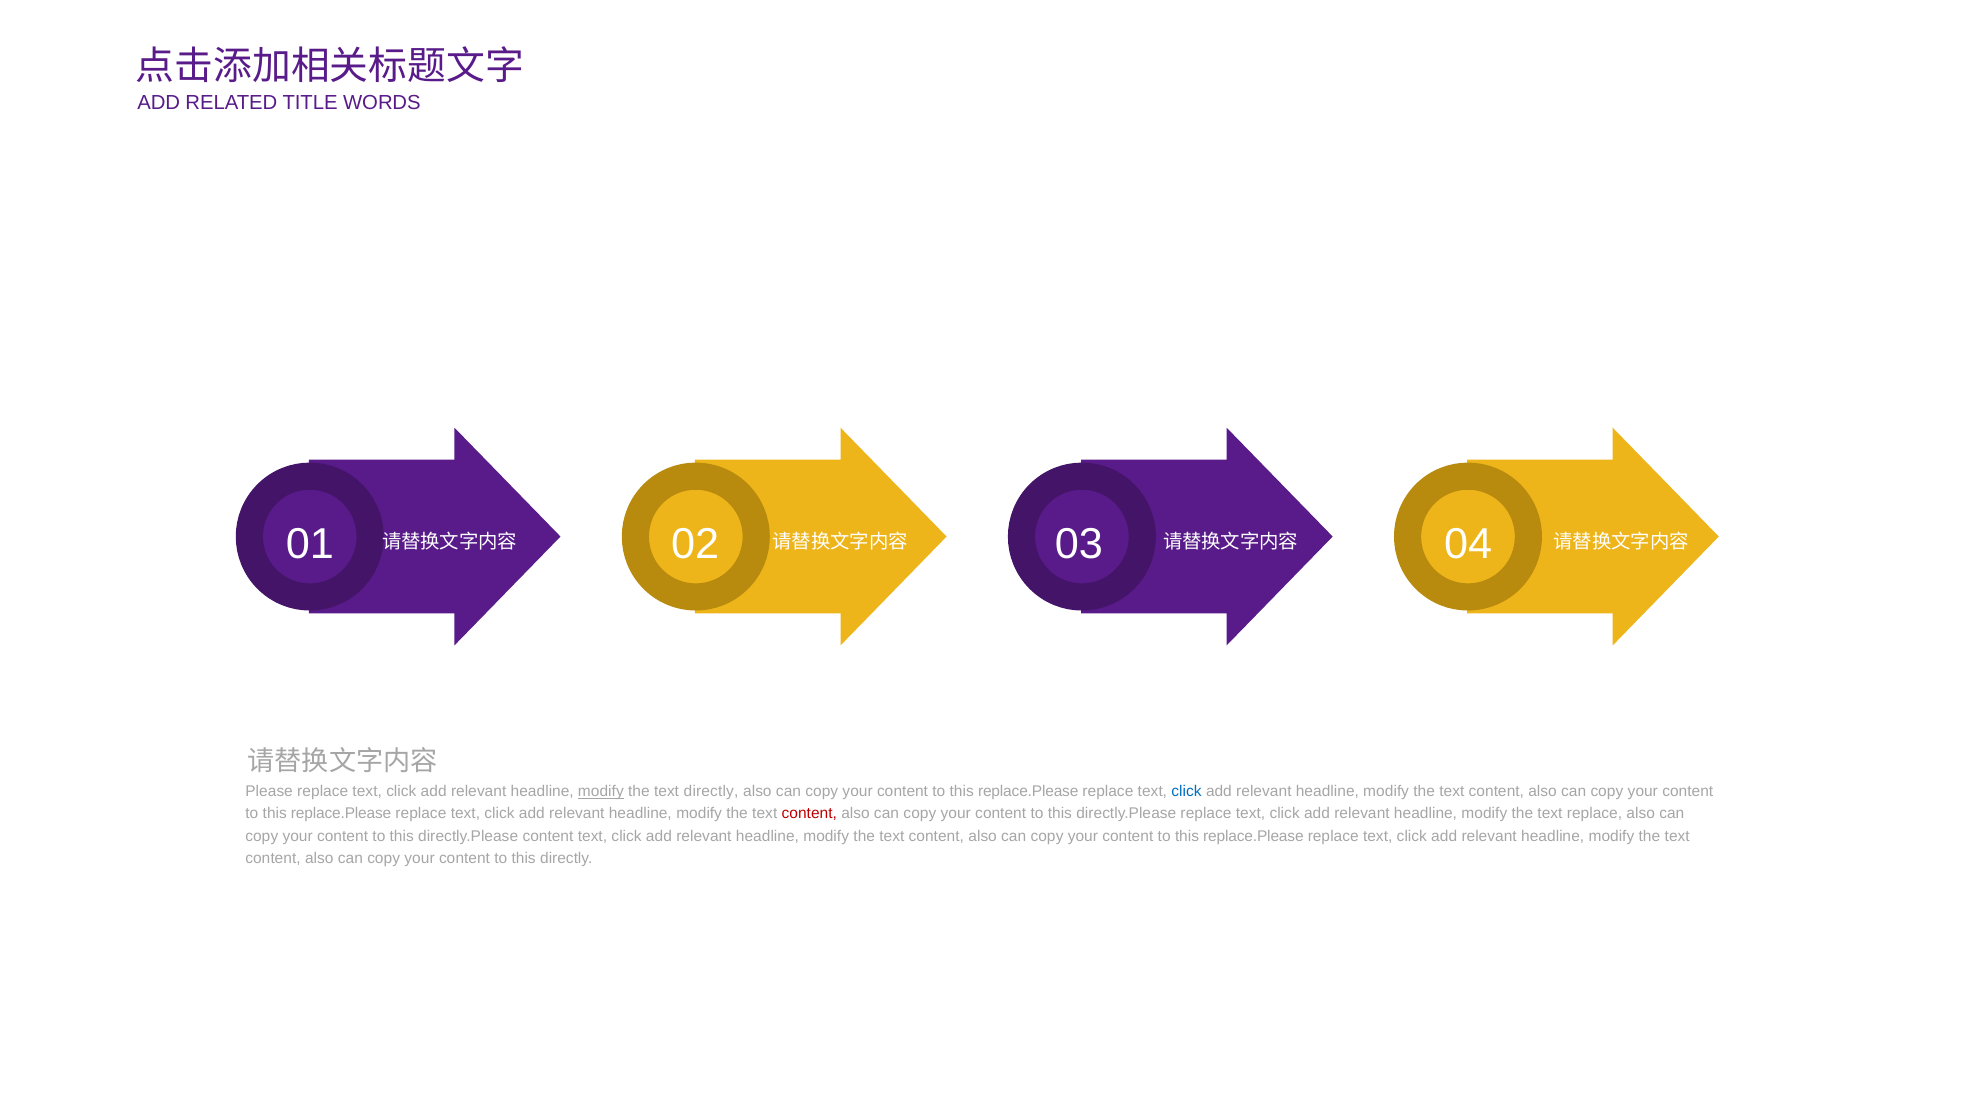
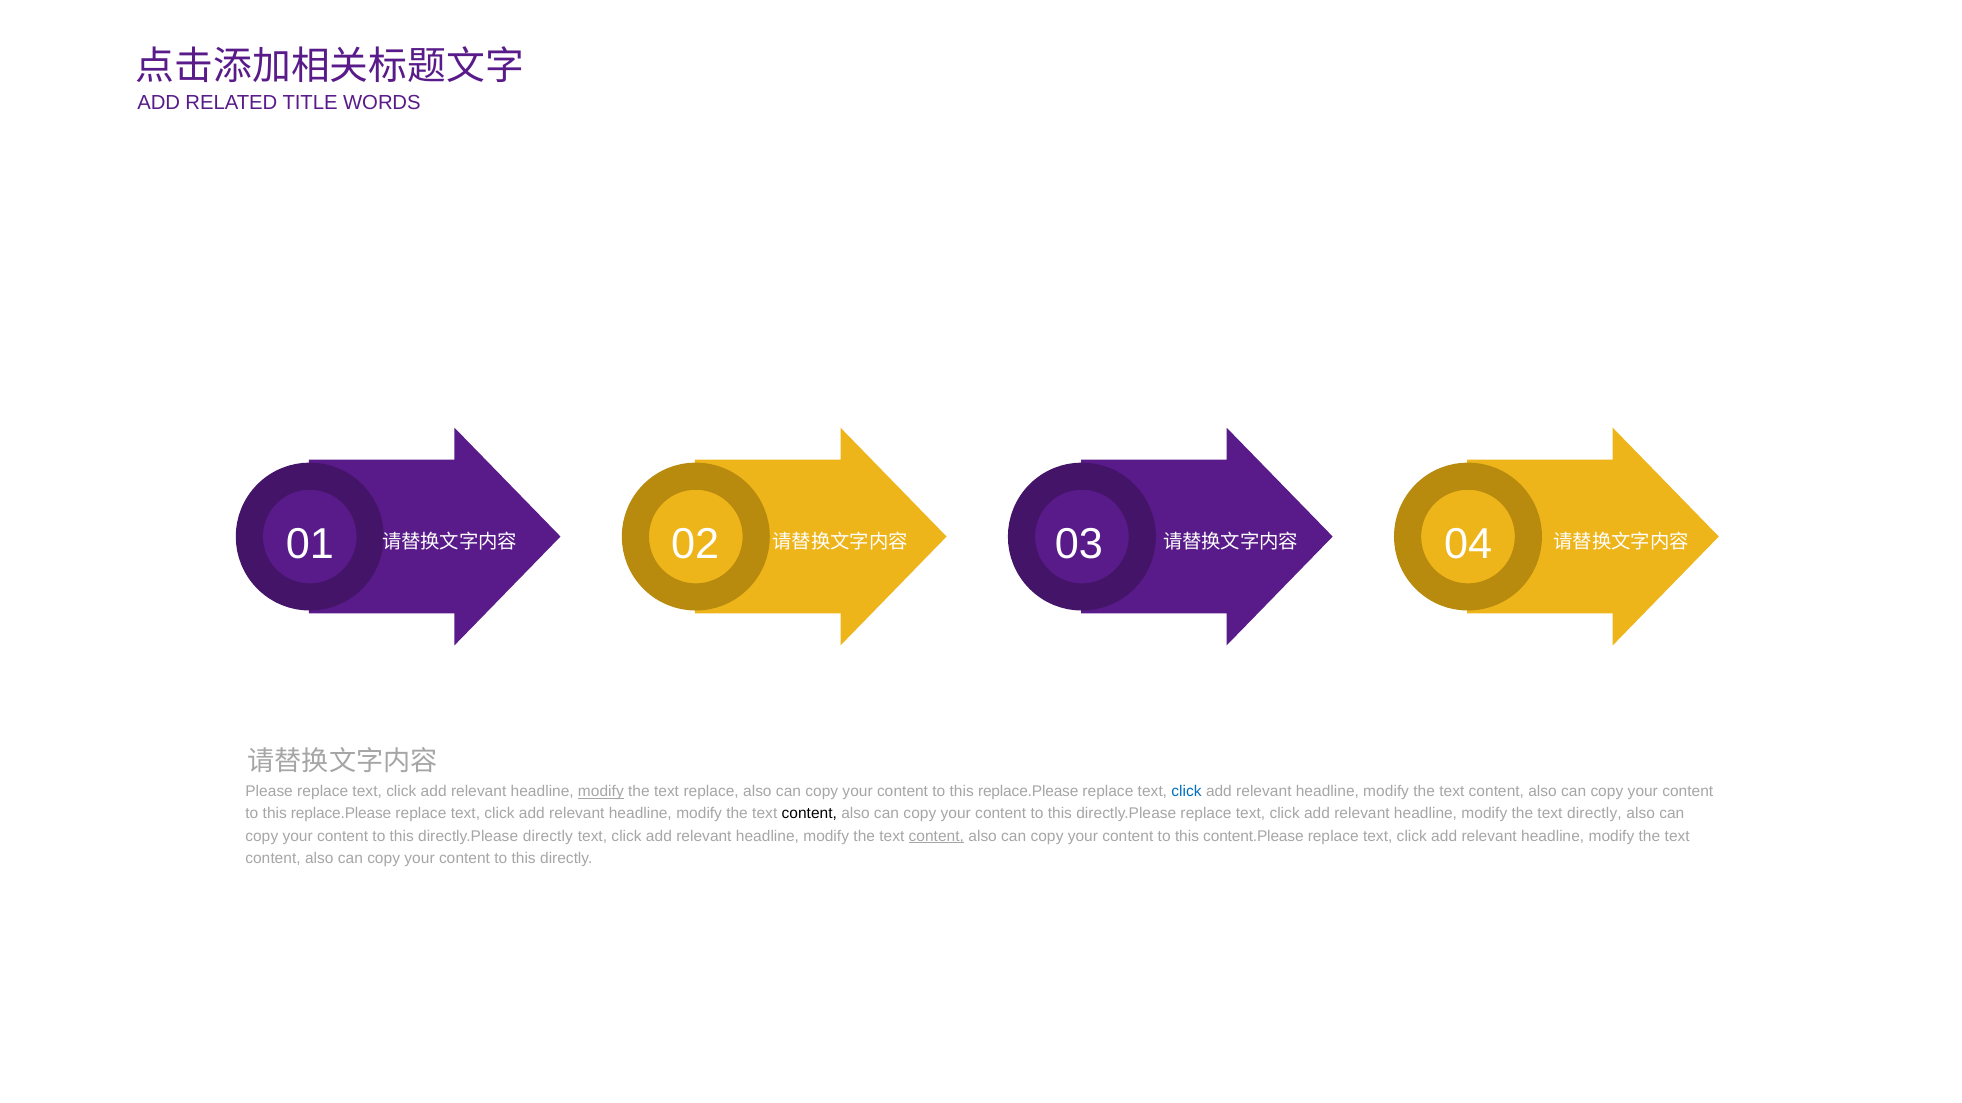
text directly: directly -> replace (711, 792)
content colour: red -> black (809, 814)
text replace: replace -> directly (1594, 814)
directly.Please content: content -> directly (548, 836)
content underline: none -> present (936, 836)
replace.Please: replace.Please -> content.Please (1253, 836)
